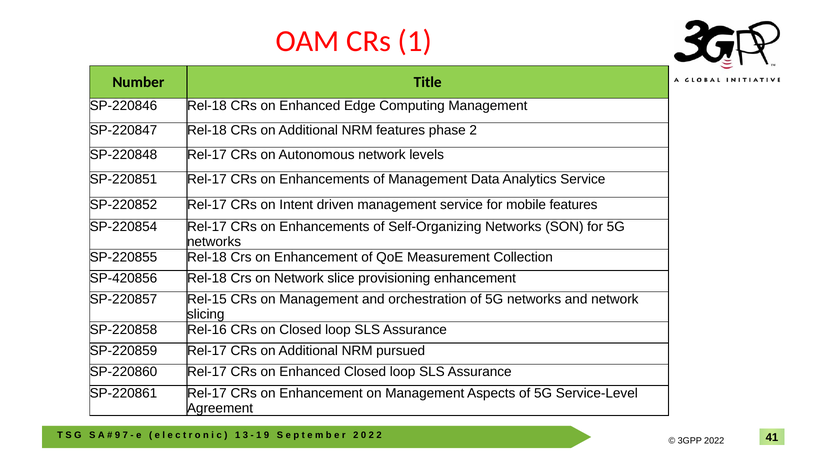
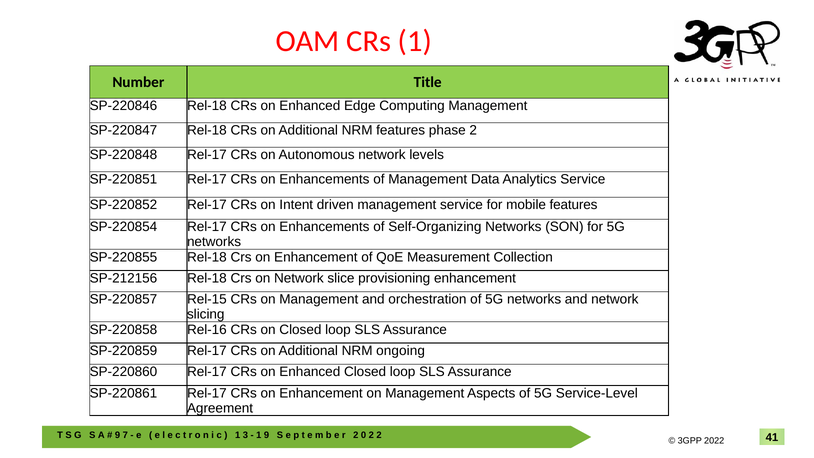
SP-420856: SP-420856 -> SP-212156 (123, 278)
pursued: pursued -> ongoing (401, 351)
